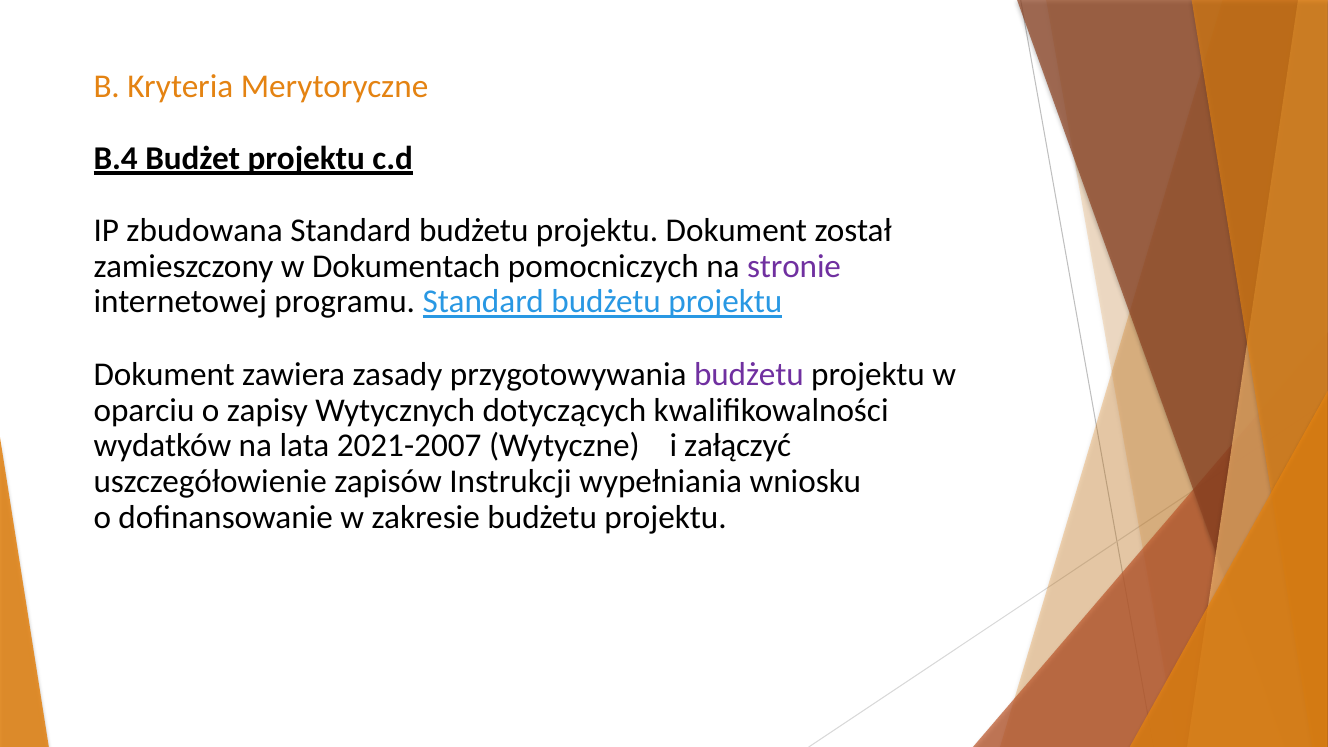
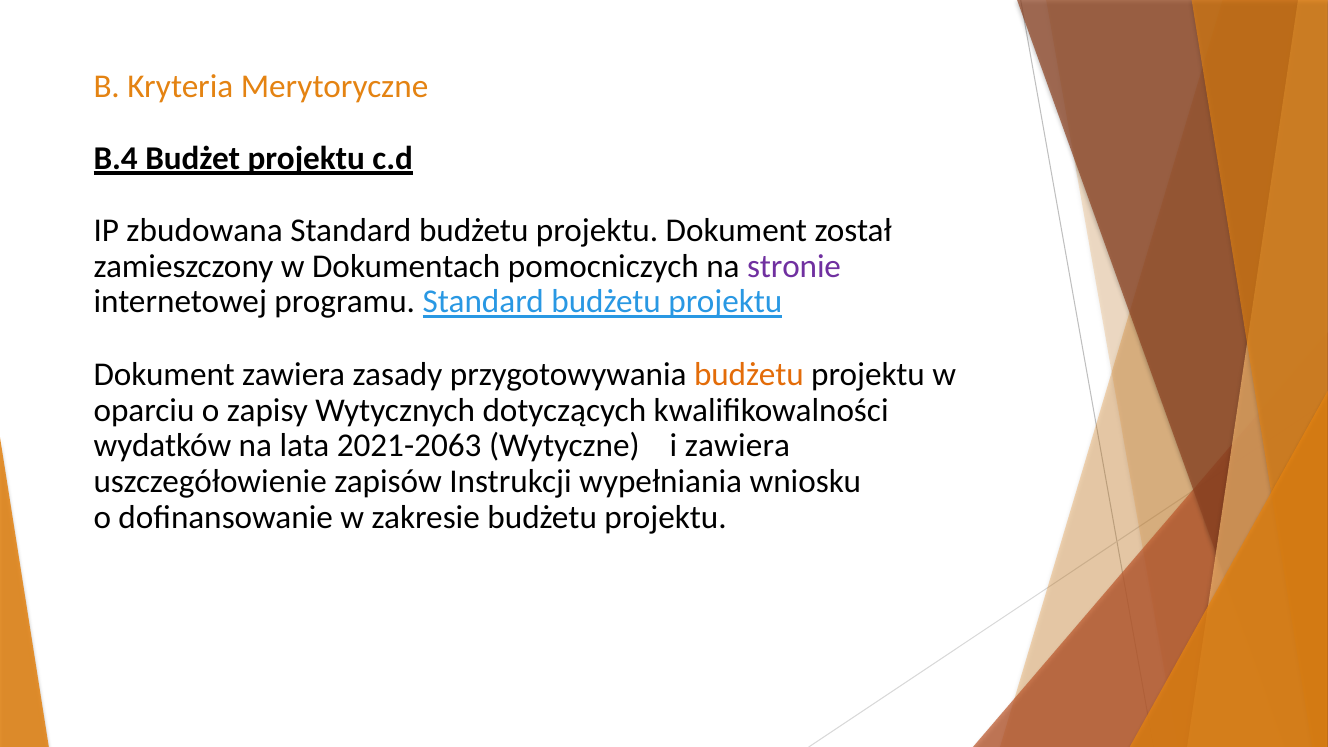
budżetu colour: purple -> orange (749, 374)
2021-2007: 2021-2007 -> 2021-2063 (409, 446)
i załączyć: załączyć -> zawiera (737, 446)
